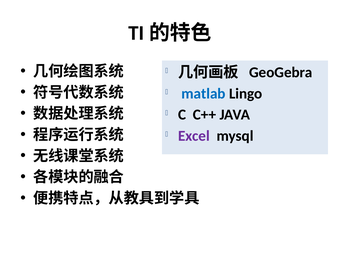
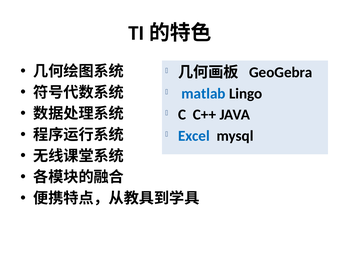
Excel colour: purple -> blue (194, 136)
